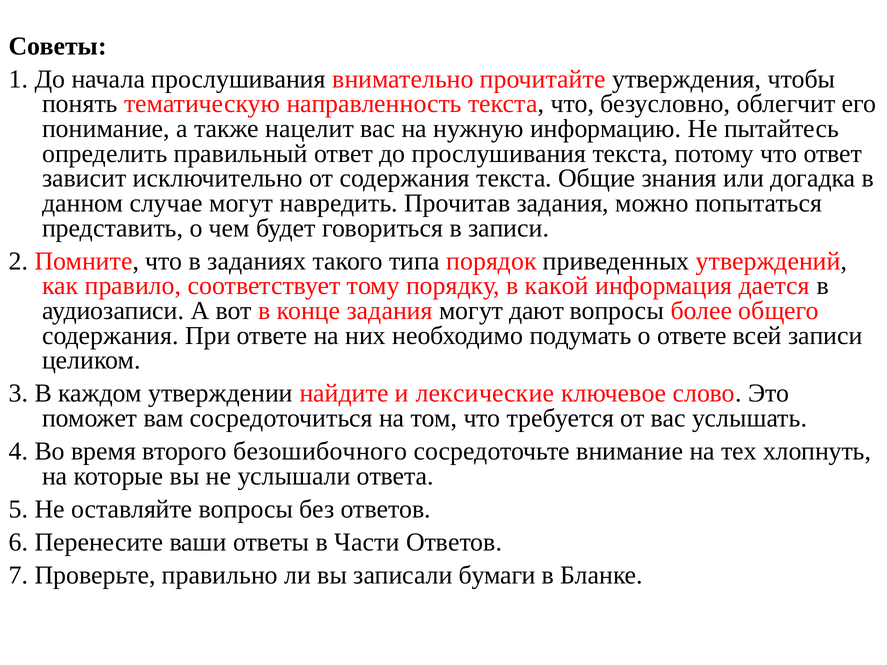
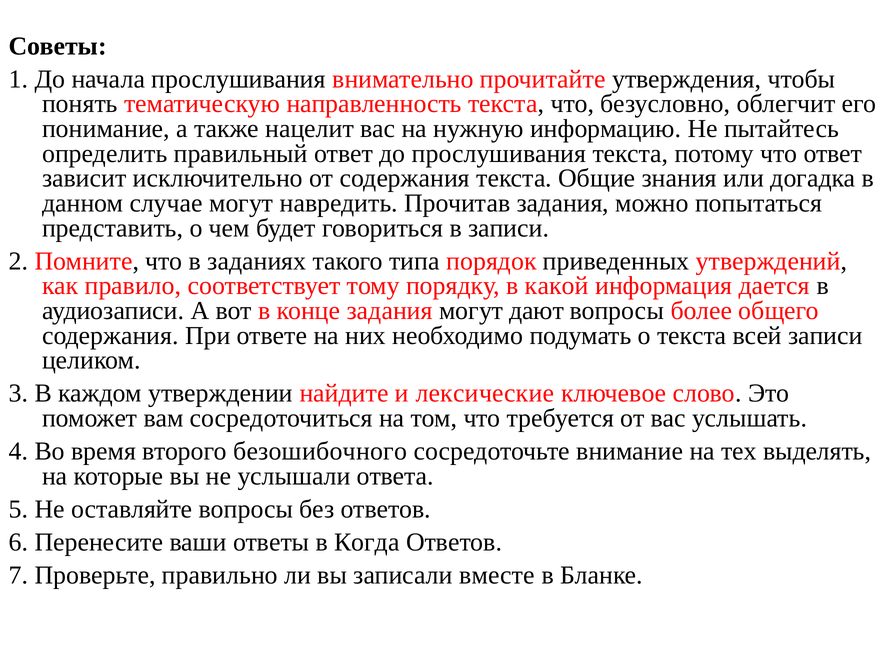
о ответе: ответе -> текста (692, 336)
хлопнуть: хлопнуть -> выделять (817, 451)
Части: Части -> Когда (367, 542)
бумаги: бумаги -> вместе (497, 575)
